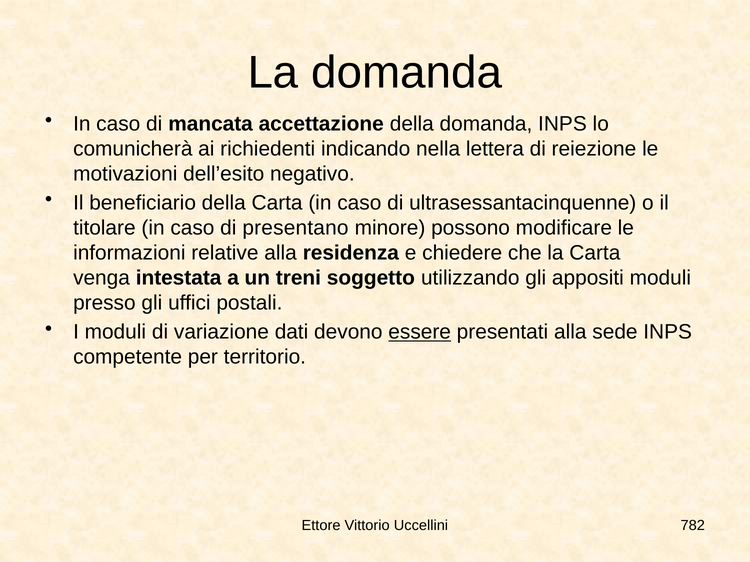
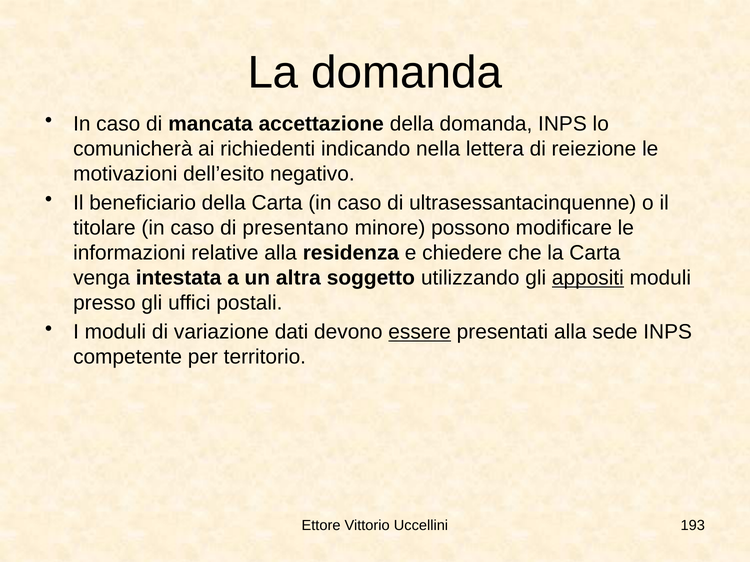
treni: treni -> altra (298, 278)
appositi underline: none -> present (588, 278)
782: 782 -> 193 (693, 526)
